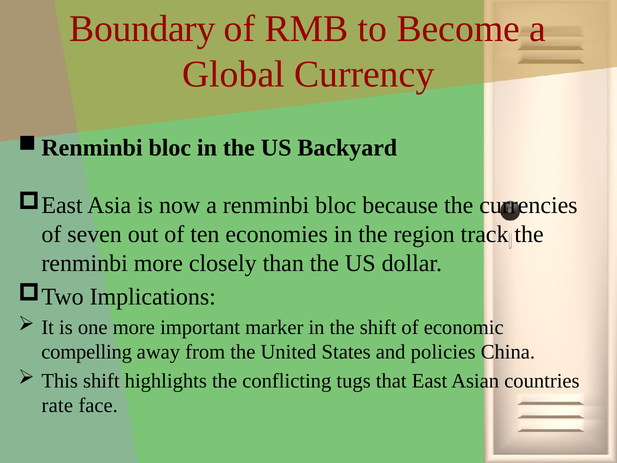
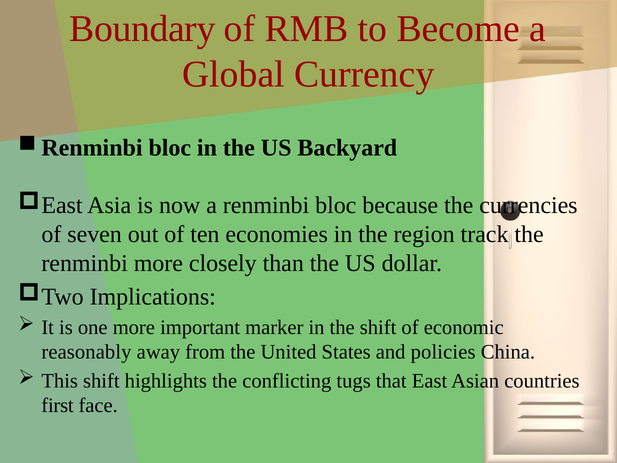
compelling: compelling -> reasonably (86, 352)
rate: rate -> first (57, 405)
